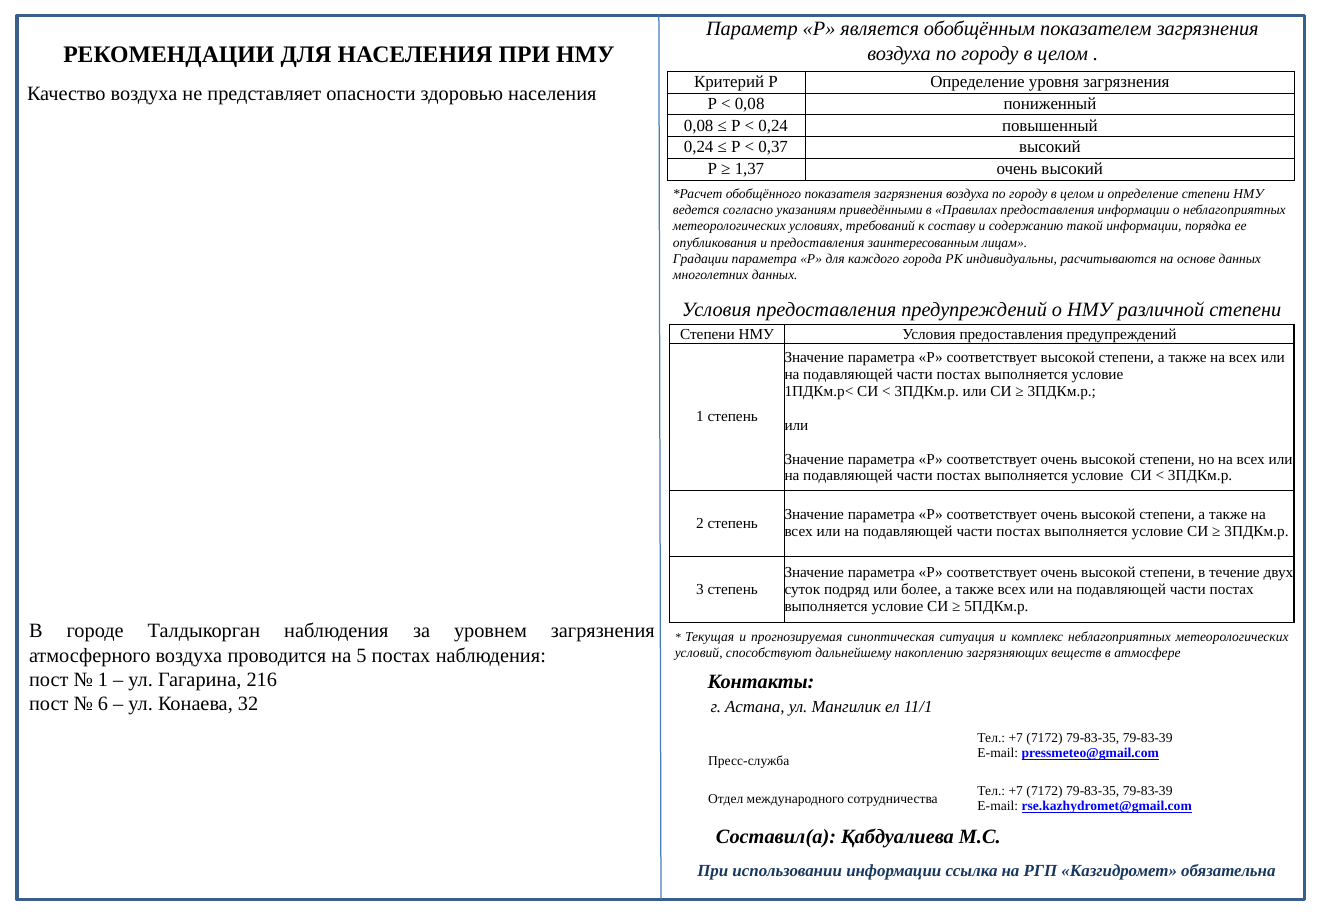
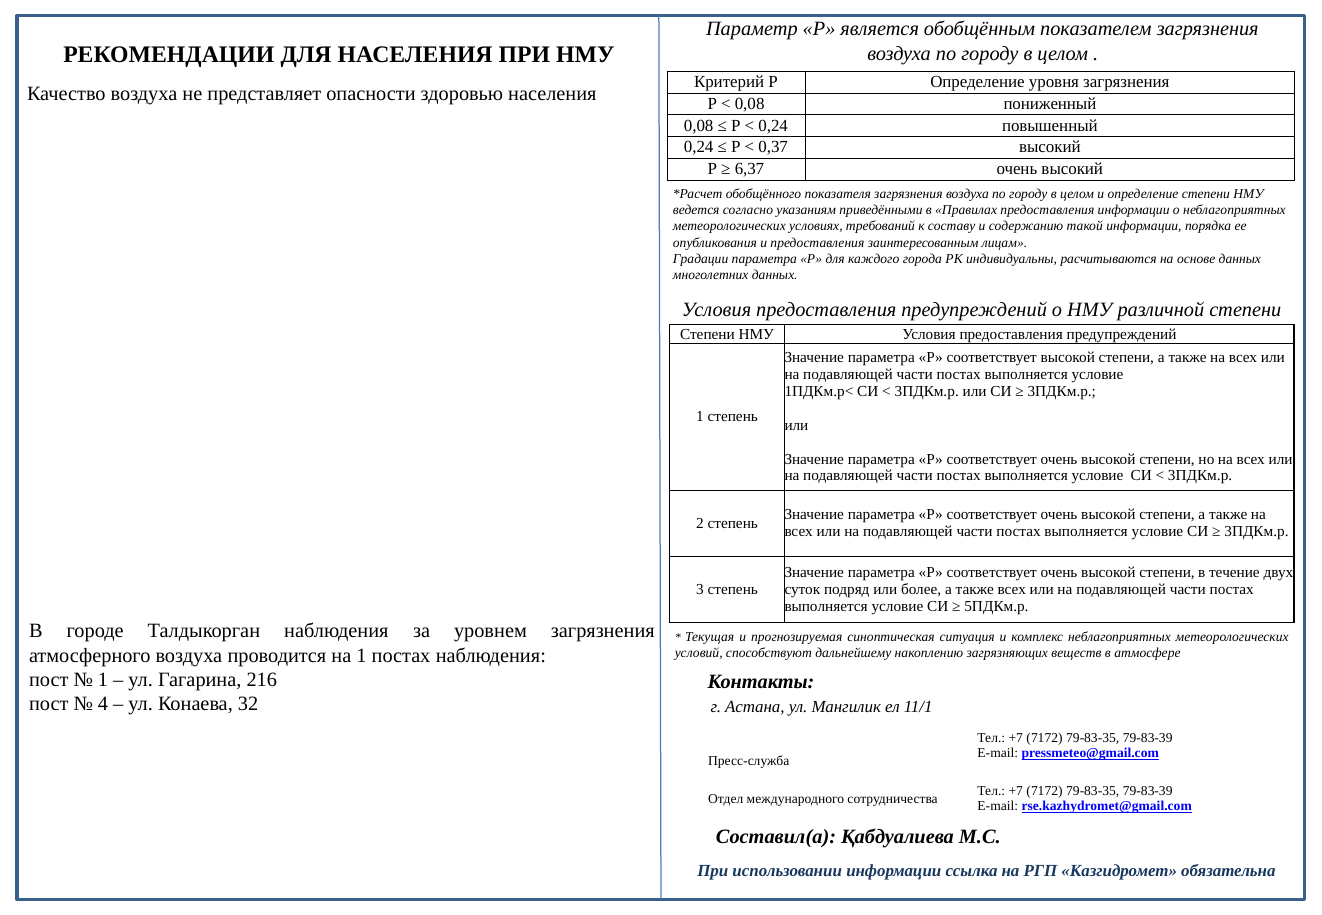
1,37: 1,37 -> 6,37 (749, 169)
на 5: 5 -> 1 (361, 655)
6: 6 -> 4 (103, 704)
